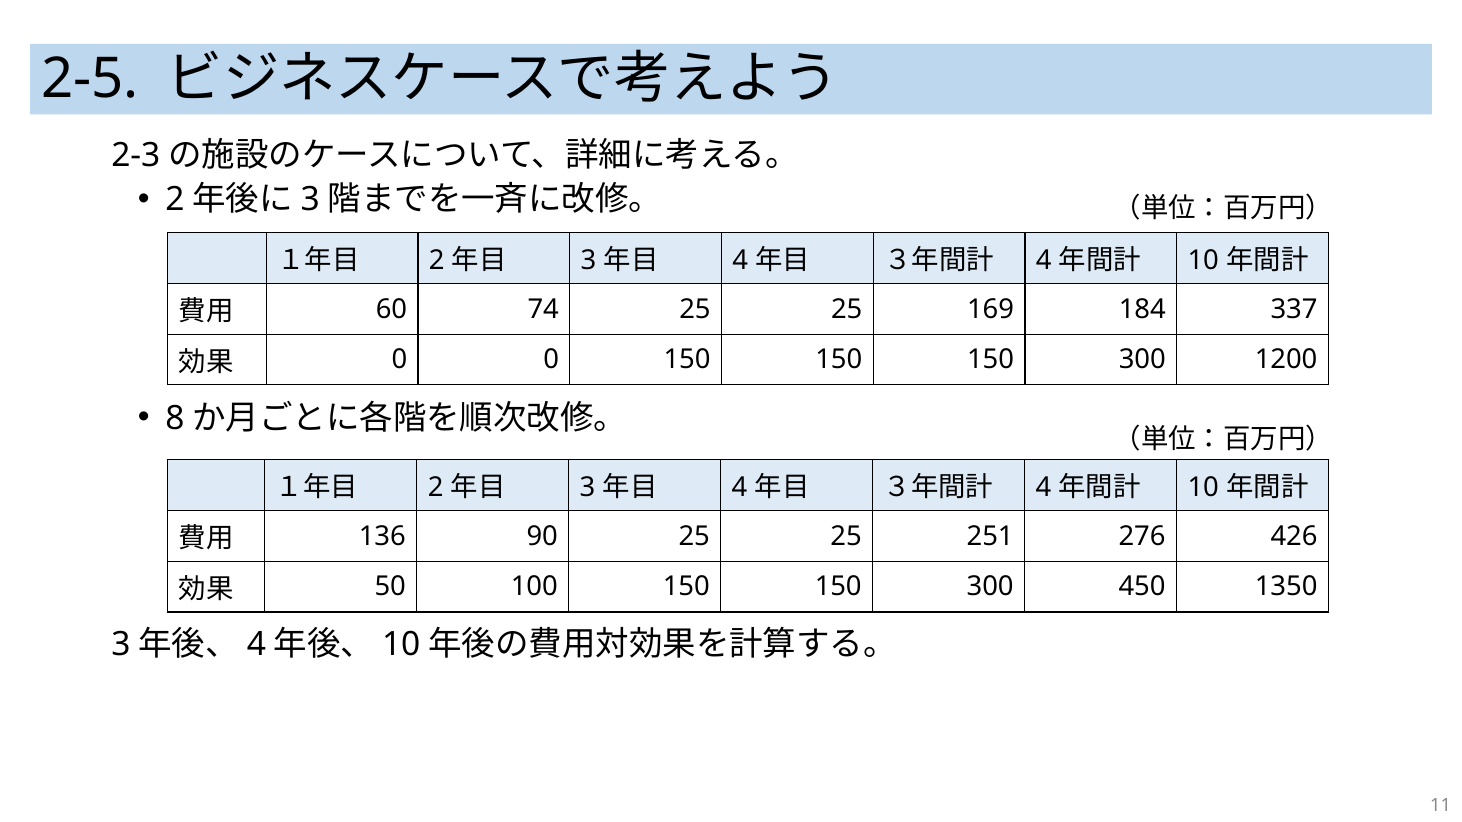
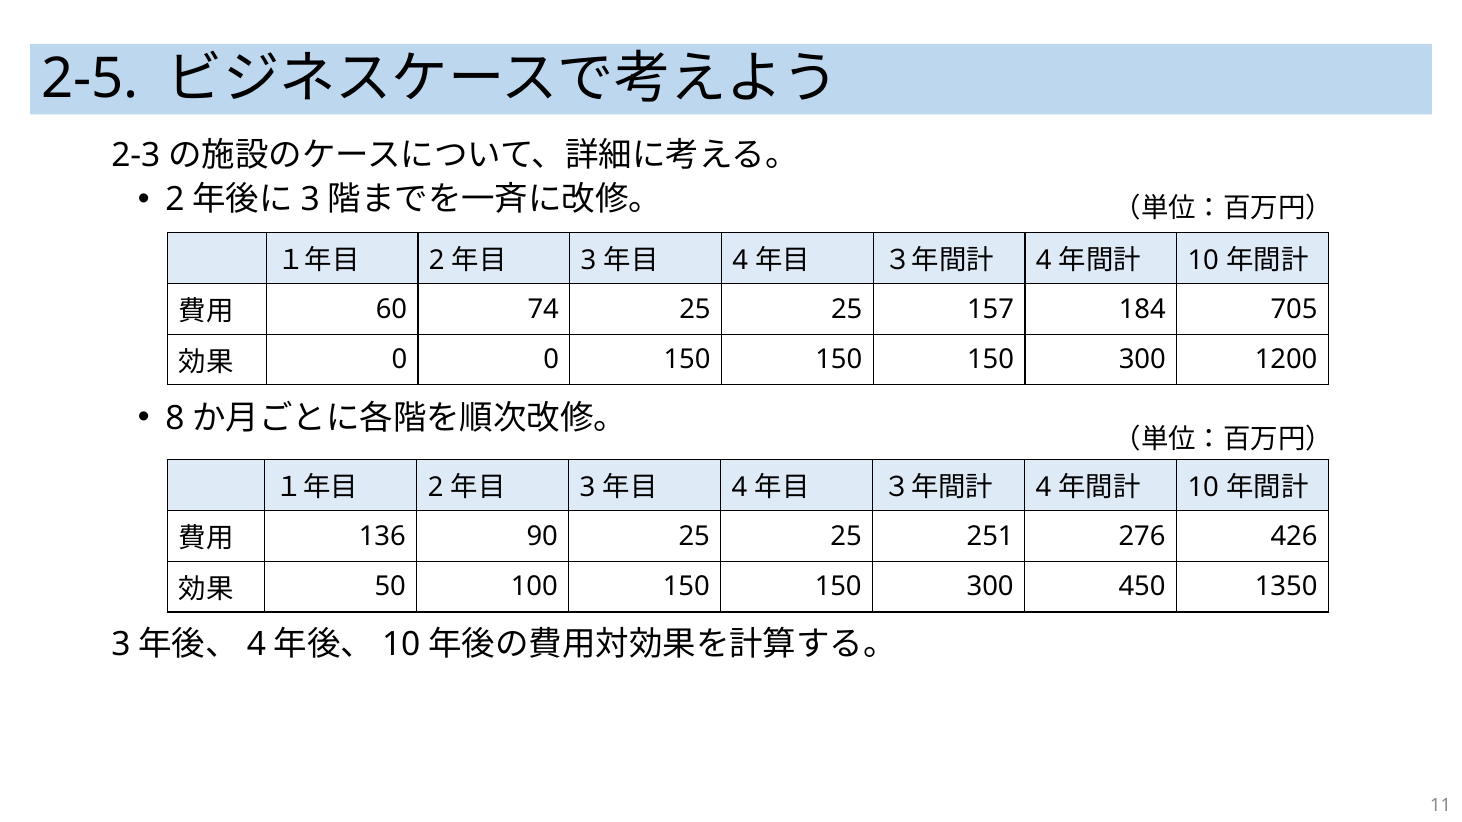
169: 169 -> 157 (991, 309)
337: 337 -> 705 (1294, 309)
